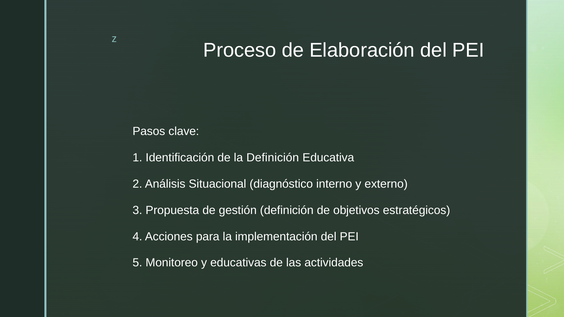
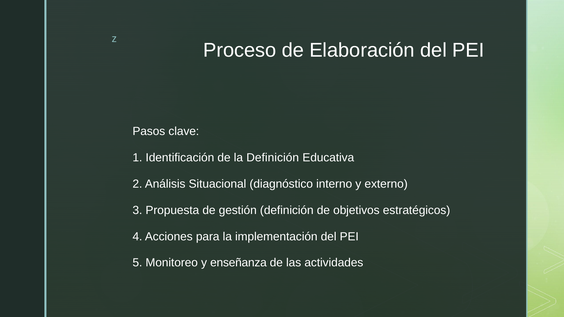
educativas: educativas -> enseñanza (238, 263)
